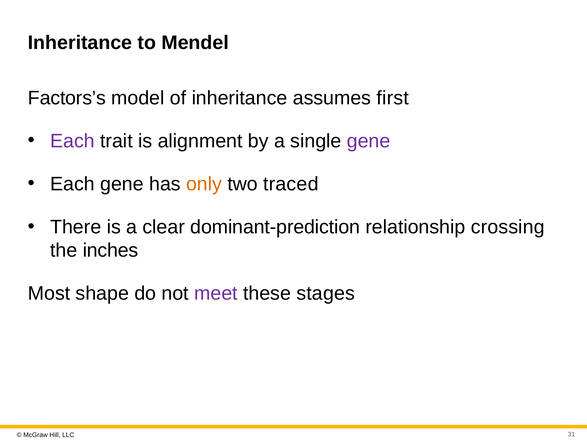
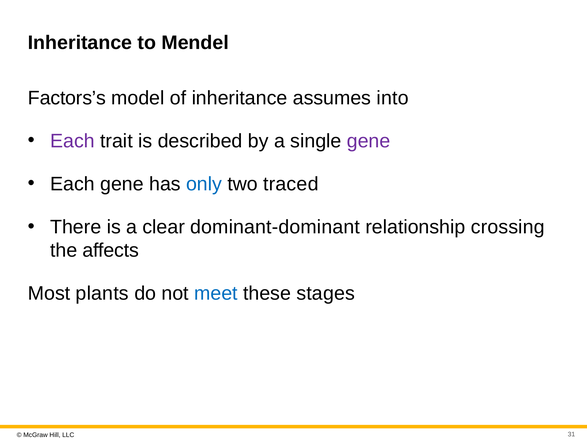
first: first -> into (393, 98)
alignment: alignment -> described (200, 141)
only colour: orange -> blue (204, 184)
dominant-prediction: dominant-prediction -> dominant-dominant (275, 227)
inches: inches -> affects (111, 251)
shape: shape -> plants (102, 294)
meet colour: purple -> blue (216, 294)
